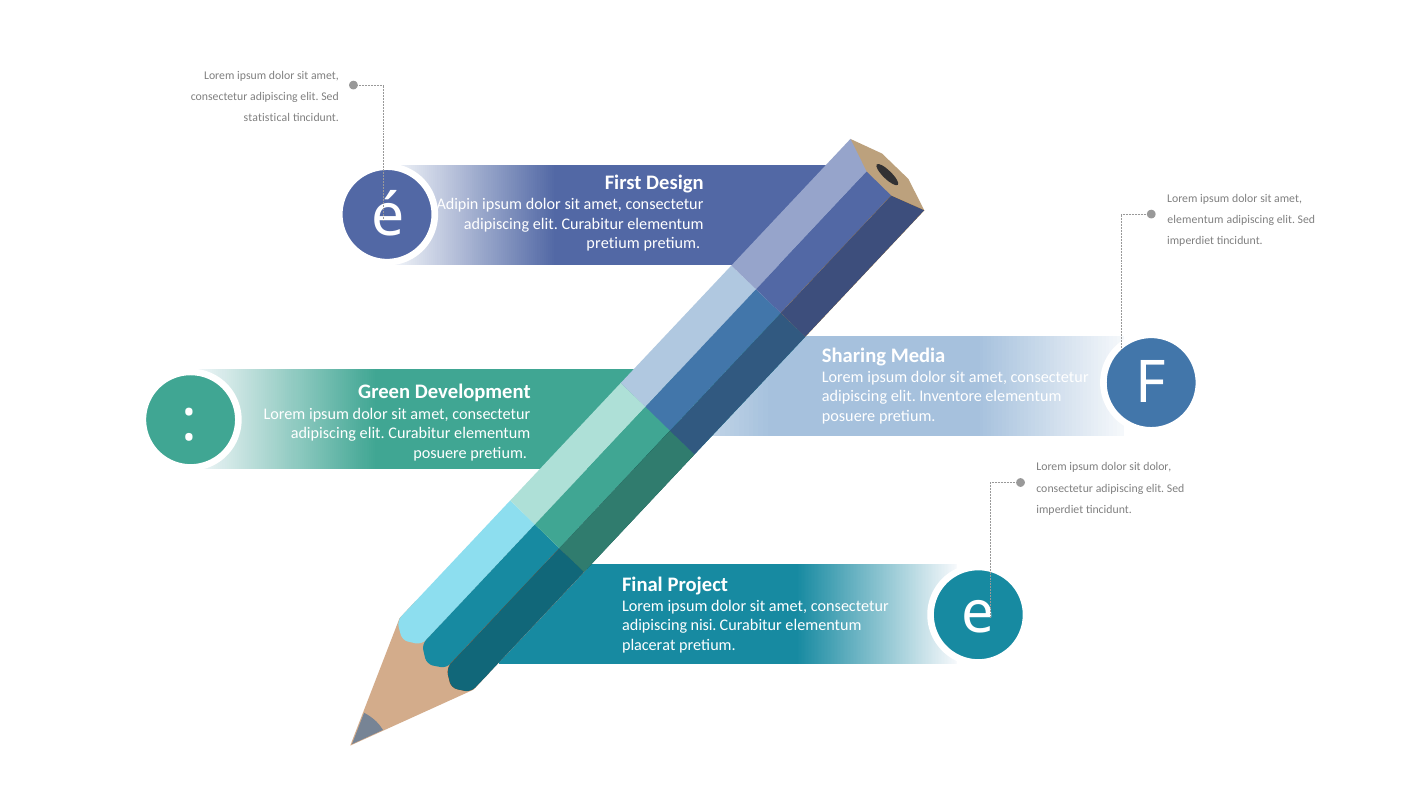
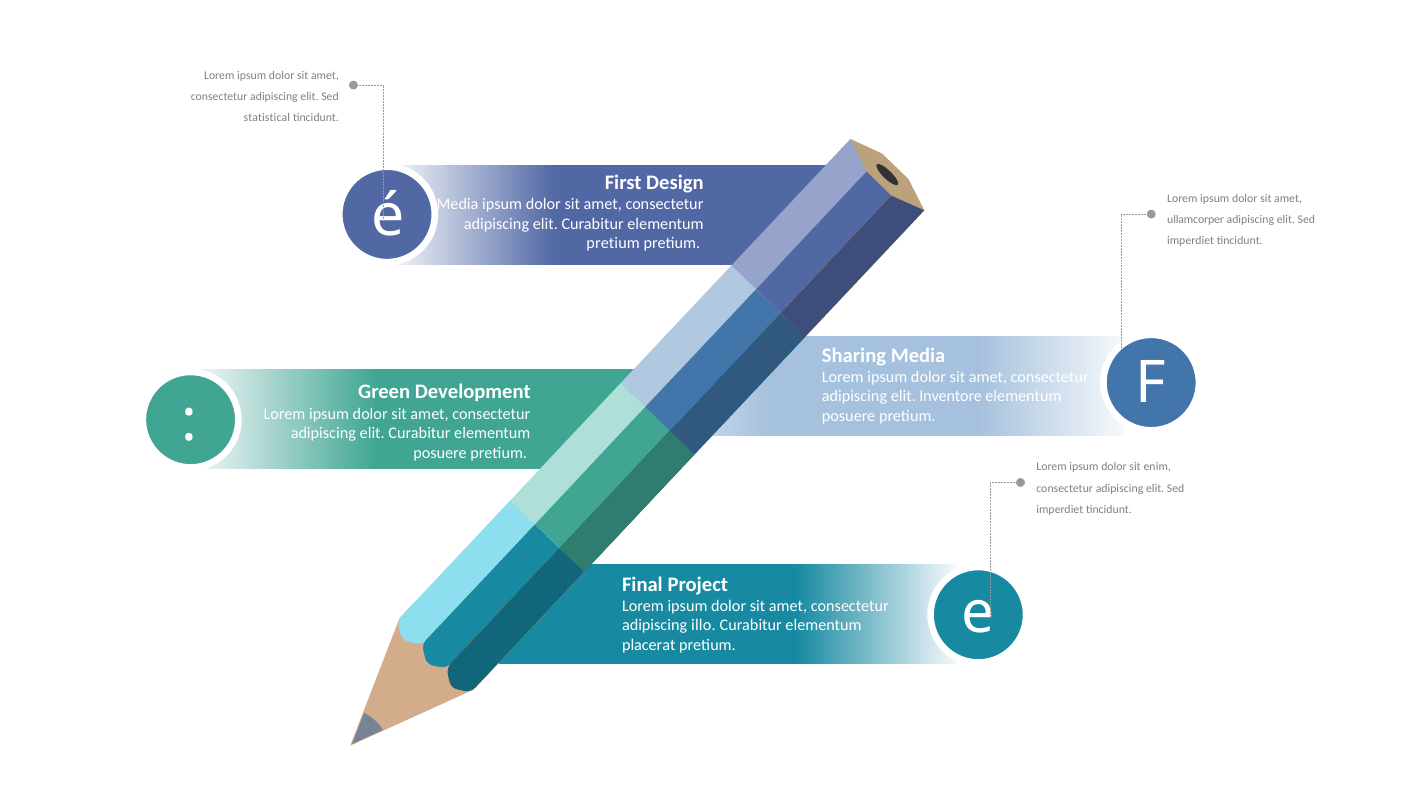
Adipin: Adipin -> Media (458, 204)
elementum: elementum -> ullamcorper (1196, 220)
sit dolor: dolor -> enim (1157, 467)
nisi: nisi -> illo (703, 625)
